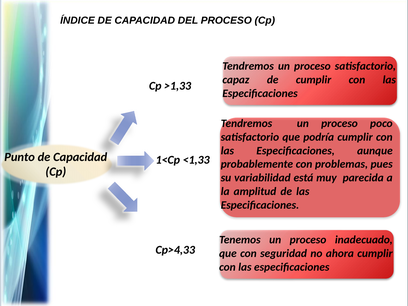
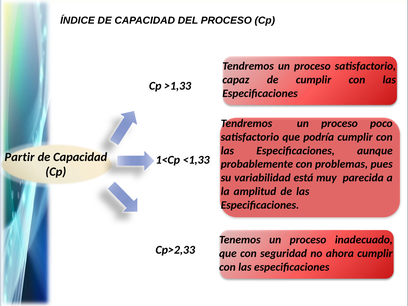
Punto: Punto -> Partir (20, 157)
Cp>4,33: Cp>4,33 -> Cp>2,33 (175, 250)
